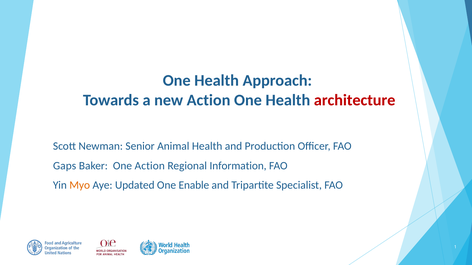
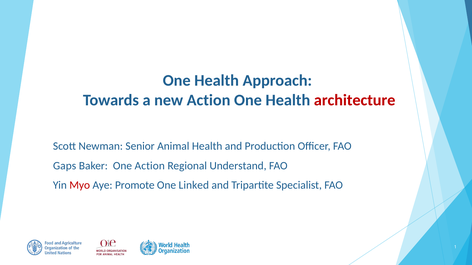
Information: Information -> Understand (238, 166)
Myo colour: orange -> red (80, 185)
Updated: Updated -> Promote (135, 185)
Enable: Enable -> Linked (194, 185)
